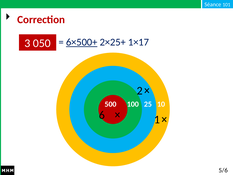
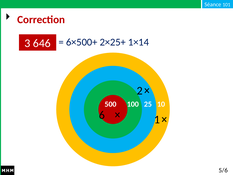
6×500+ underline: present -> none (82, 42)
1×17: 1×17 -> 1×14 (139, 42)
050: 050 -> 646 (42, 43)
